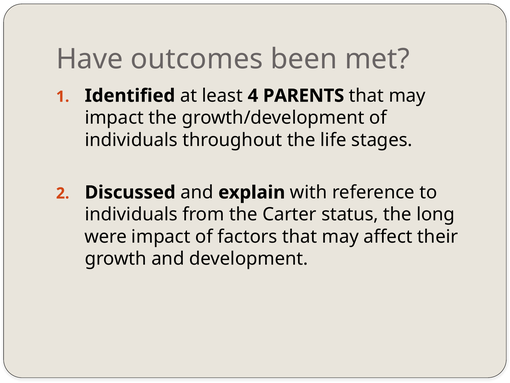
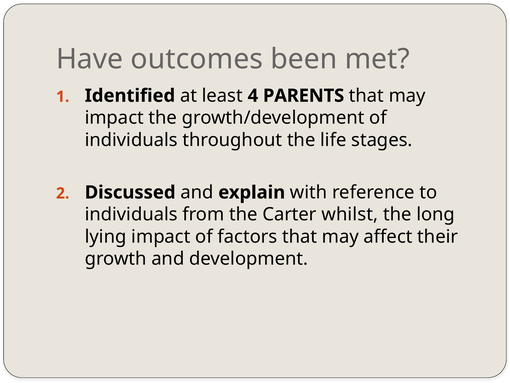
status: status -> whilst (350, 214)
were: were -> lying (106, 236)
